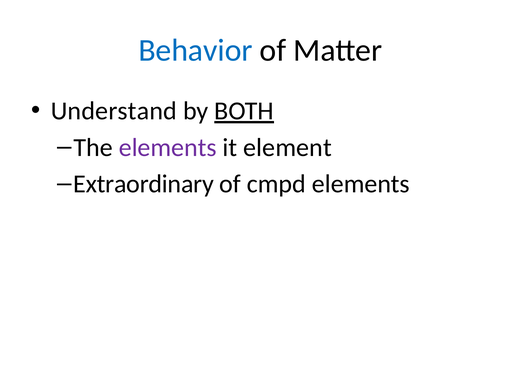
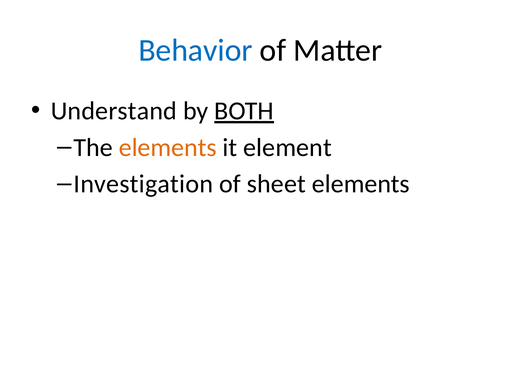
elements colour: purple -> orange (168, 148)
Extraordinary: Extraordinary -> Investigation (143, 184)
cmpd: cmpd -> sheet (276, 184)
